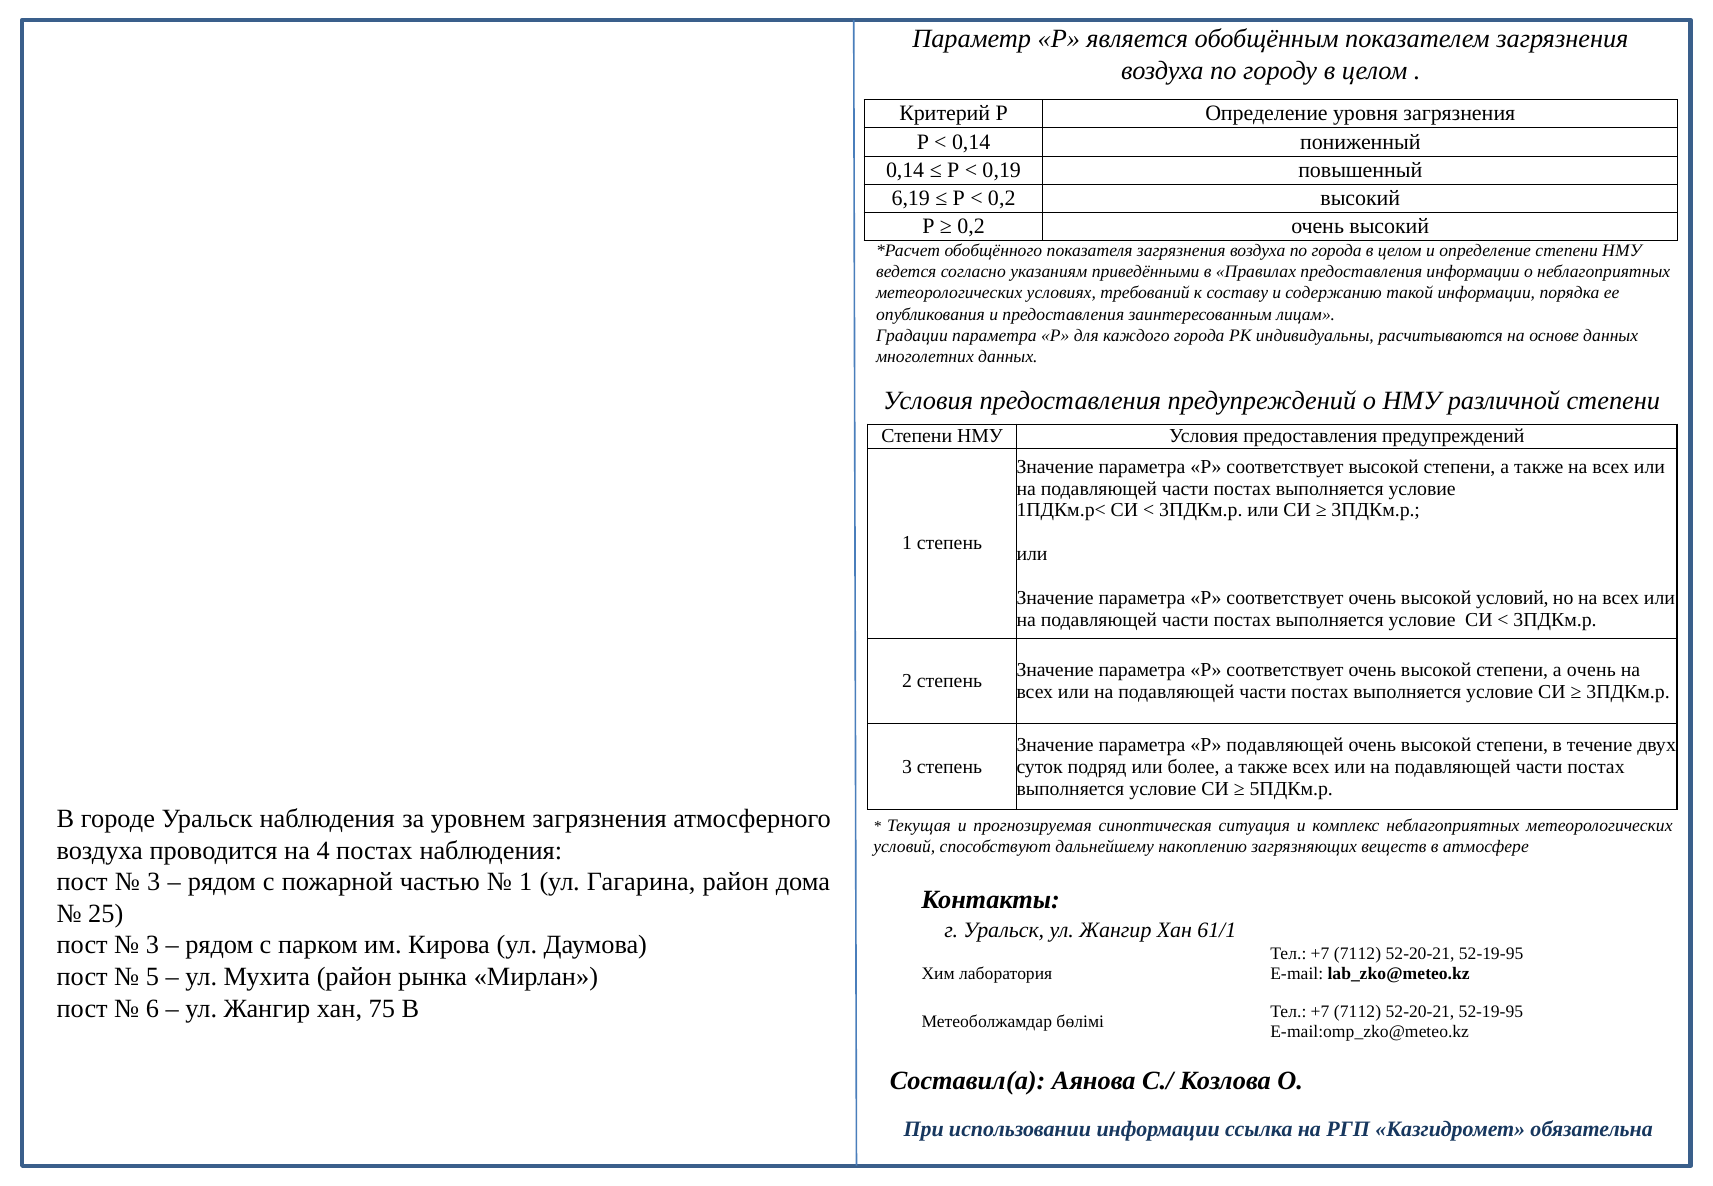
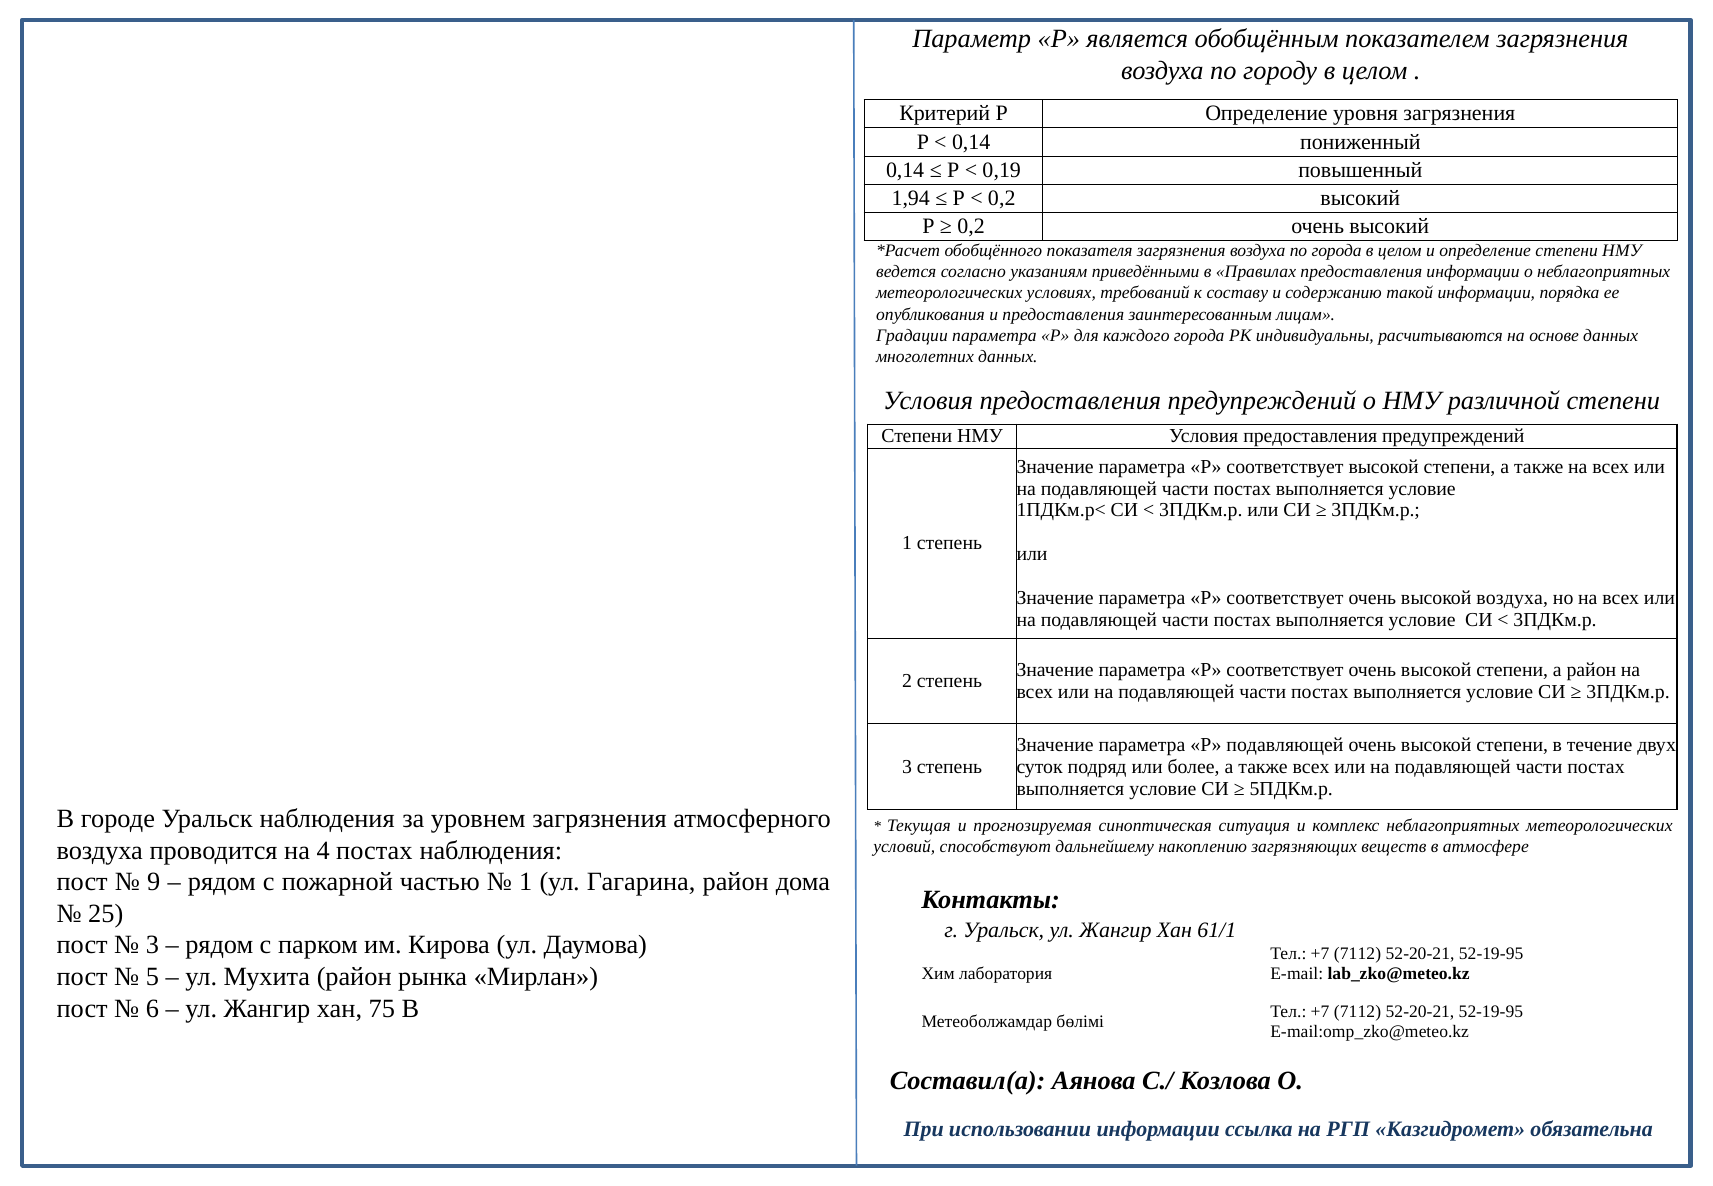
6,19: 6,19 -> 1,94 (911, 198)
высокой условий: условий -> воздуха (1512, 598)
а очень: очень -> район (1591, 670)
3: 3 -> 9 (154, 882)
